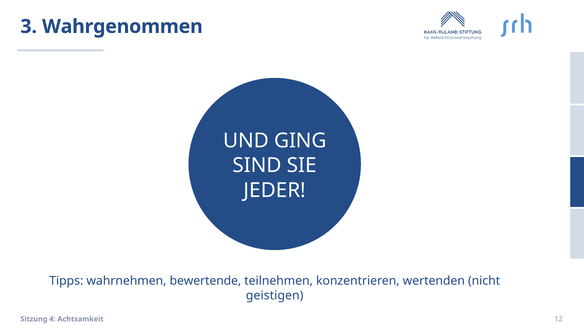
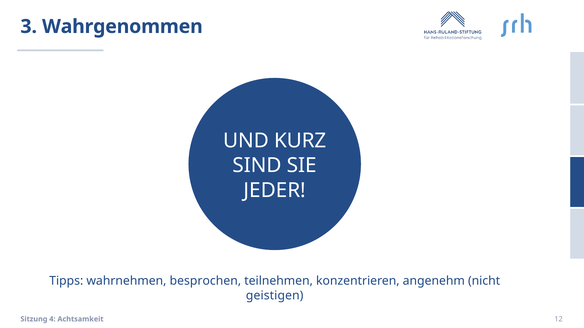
GING: GING -> KURZ (300, 141)
bewertende: bewertende -> besprochen (205, 281)
wertenden: wertenden -> angenehm (434, 281)
